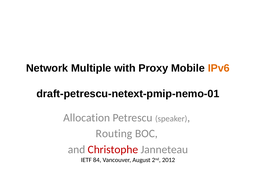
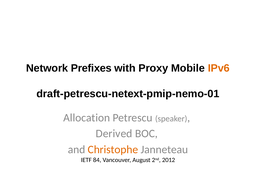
Multiple: Multiple -> Prefixes (91, 68)
Routing: Routing -> Derived (114, 134)
Christophe colour: red -> orange (113, 150)
